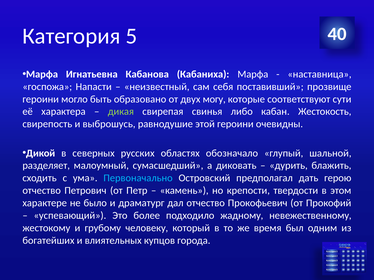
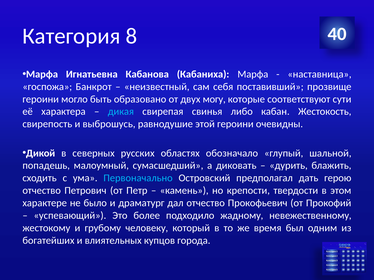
5: 5 -> 8 (131, 36)
Напасти: Напасти -> Банкрот (94, 87)
дикая colour: light green -> light blue (121, 112)
разделяет: разделяет -> попадешь (46, 166)
